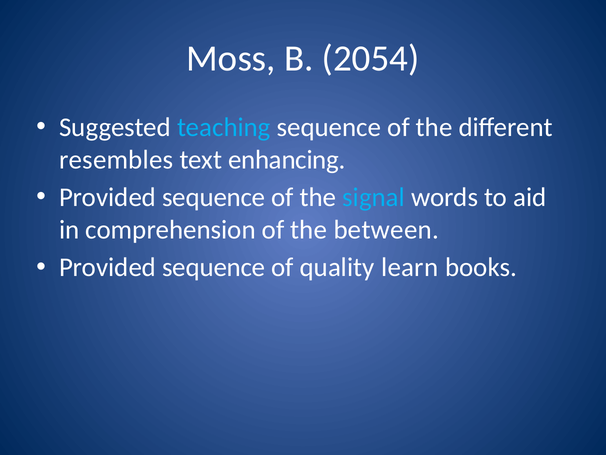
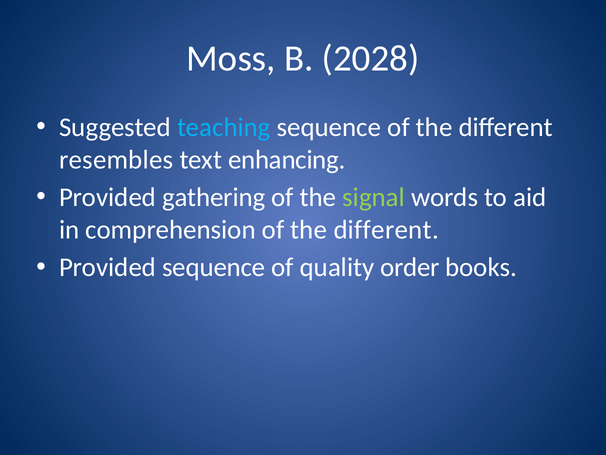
2054: 2054 -> 2028 (371, 59)
sequence: sequence -> gathering (214, 197)
signal colour: light blue -> light green (374, 197)
comprehension of the between: between -> different (386, 230)
learn: learn -> order (410, 267)
